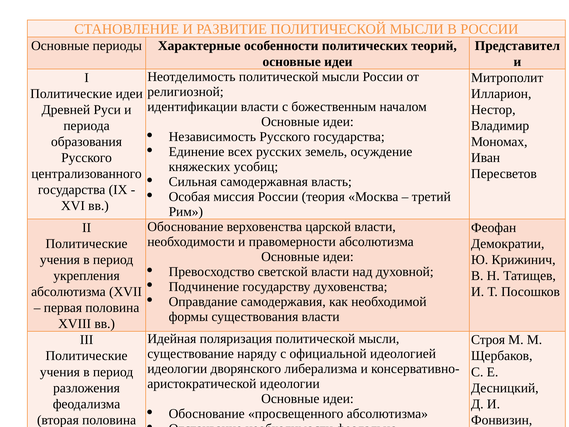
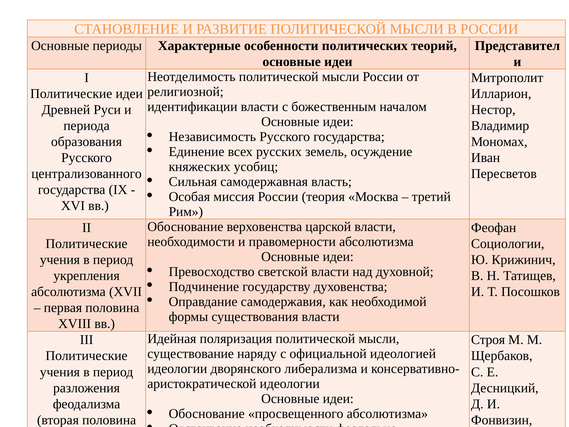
Демократии: Демократии -> Социологии (508, 244)
